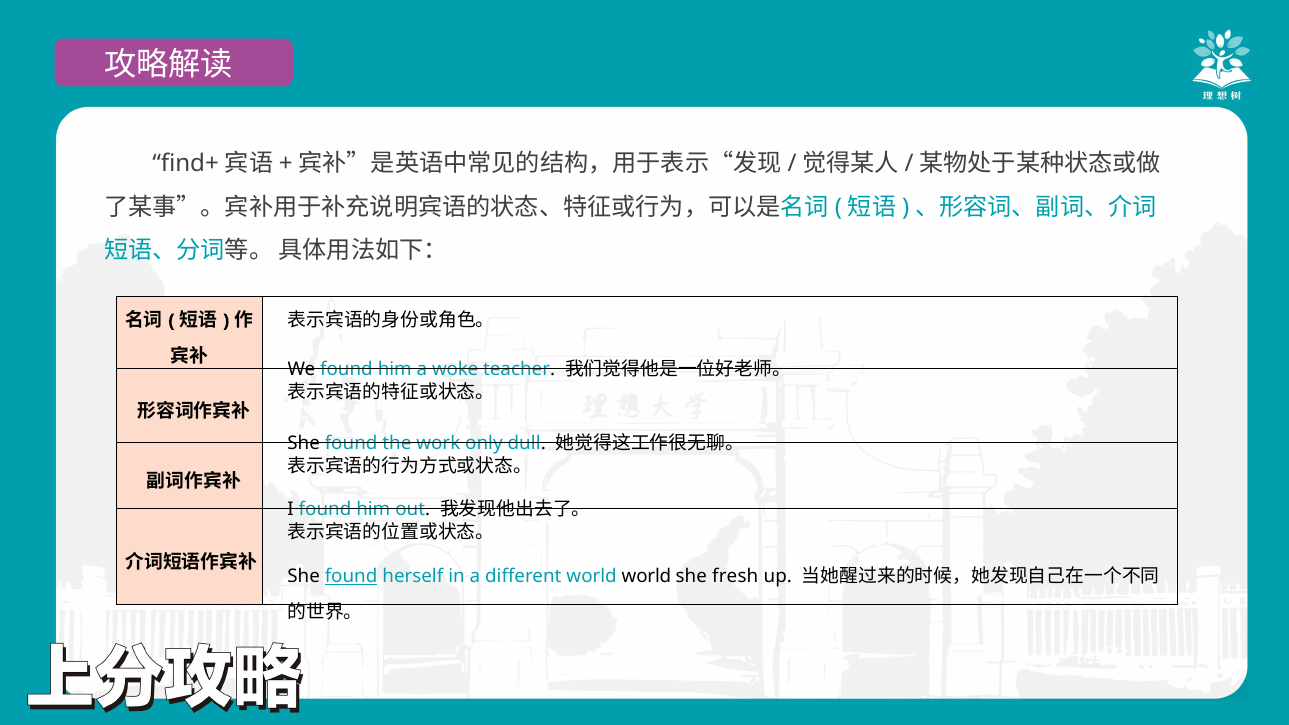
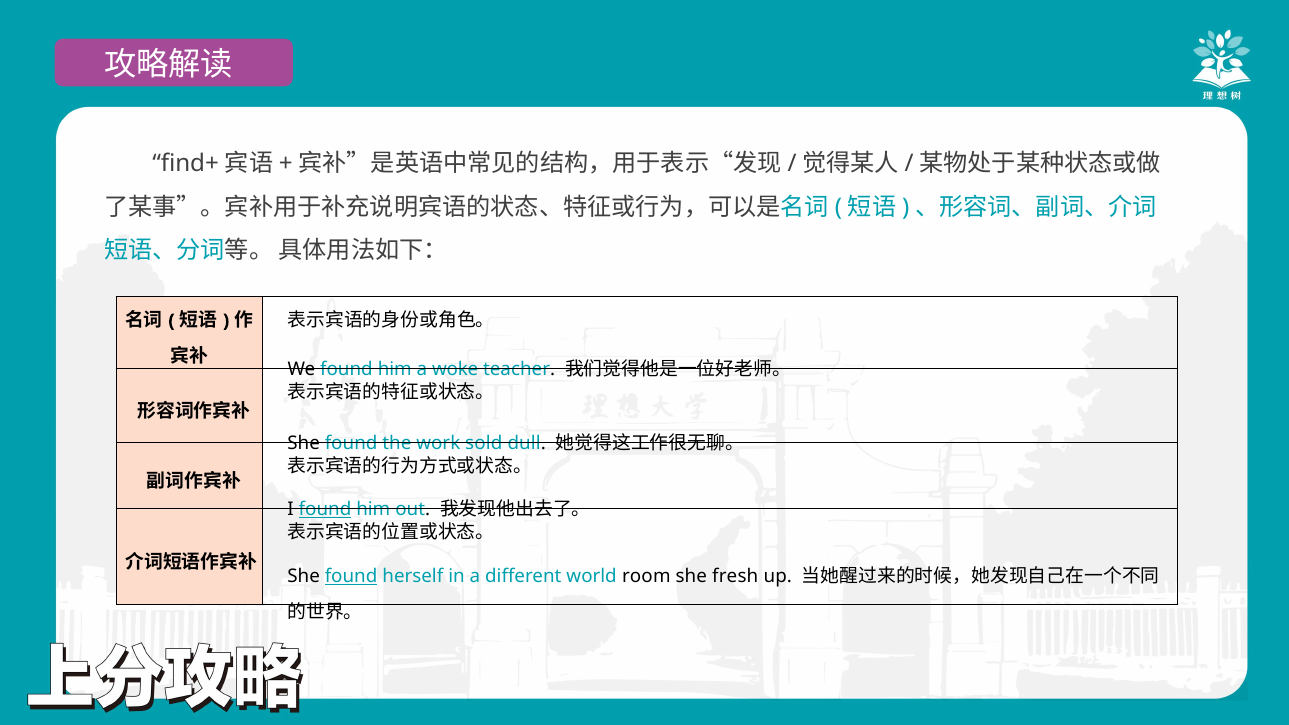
only: only -> sold (484, 443)
found underline: none -> present (325, 510)
world world: world -> room (646, 576)
